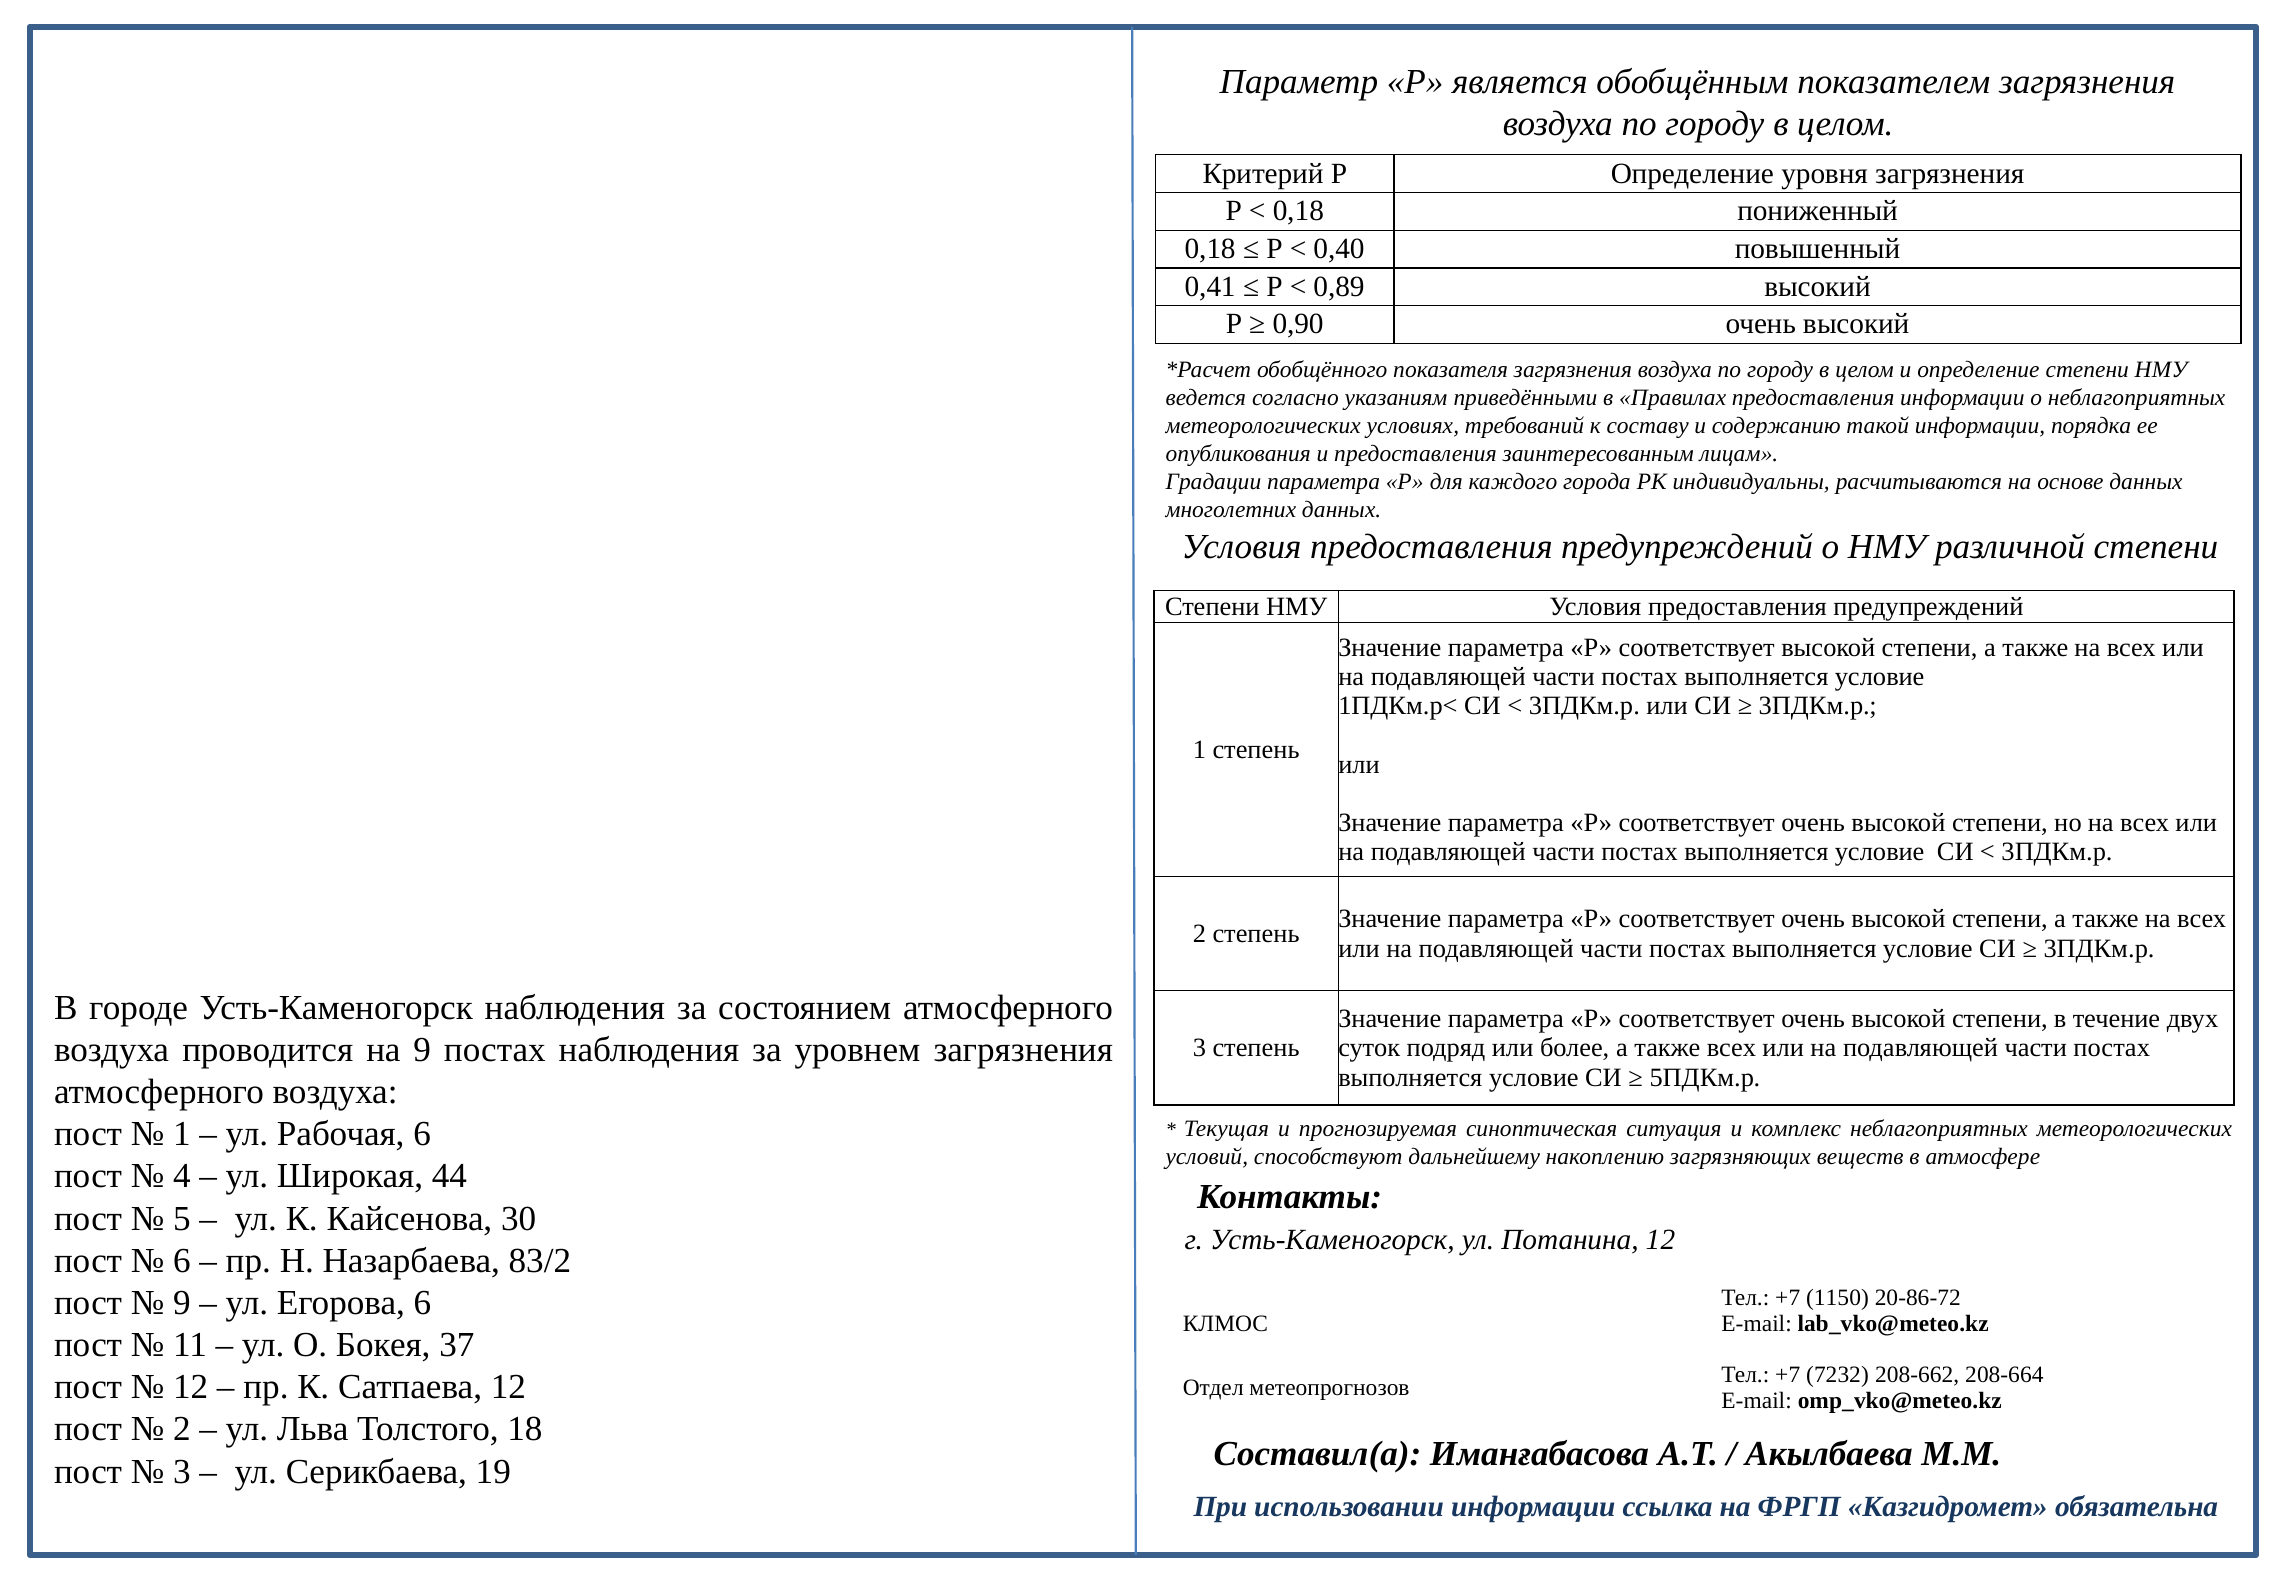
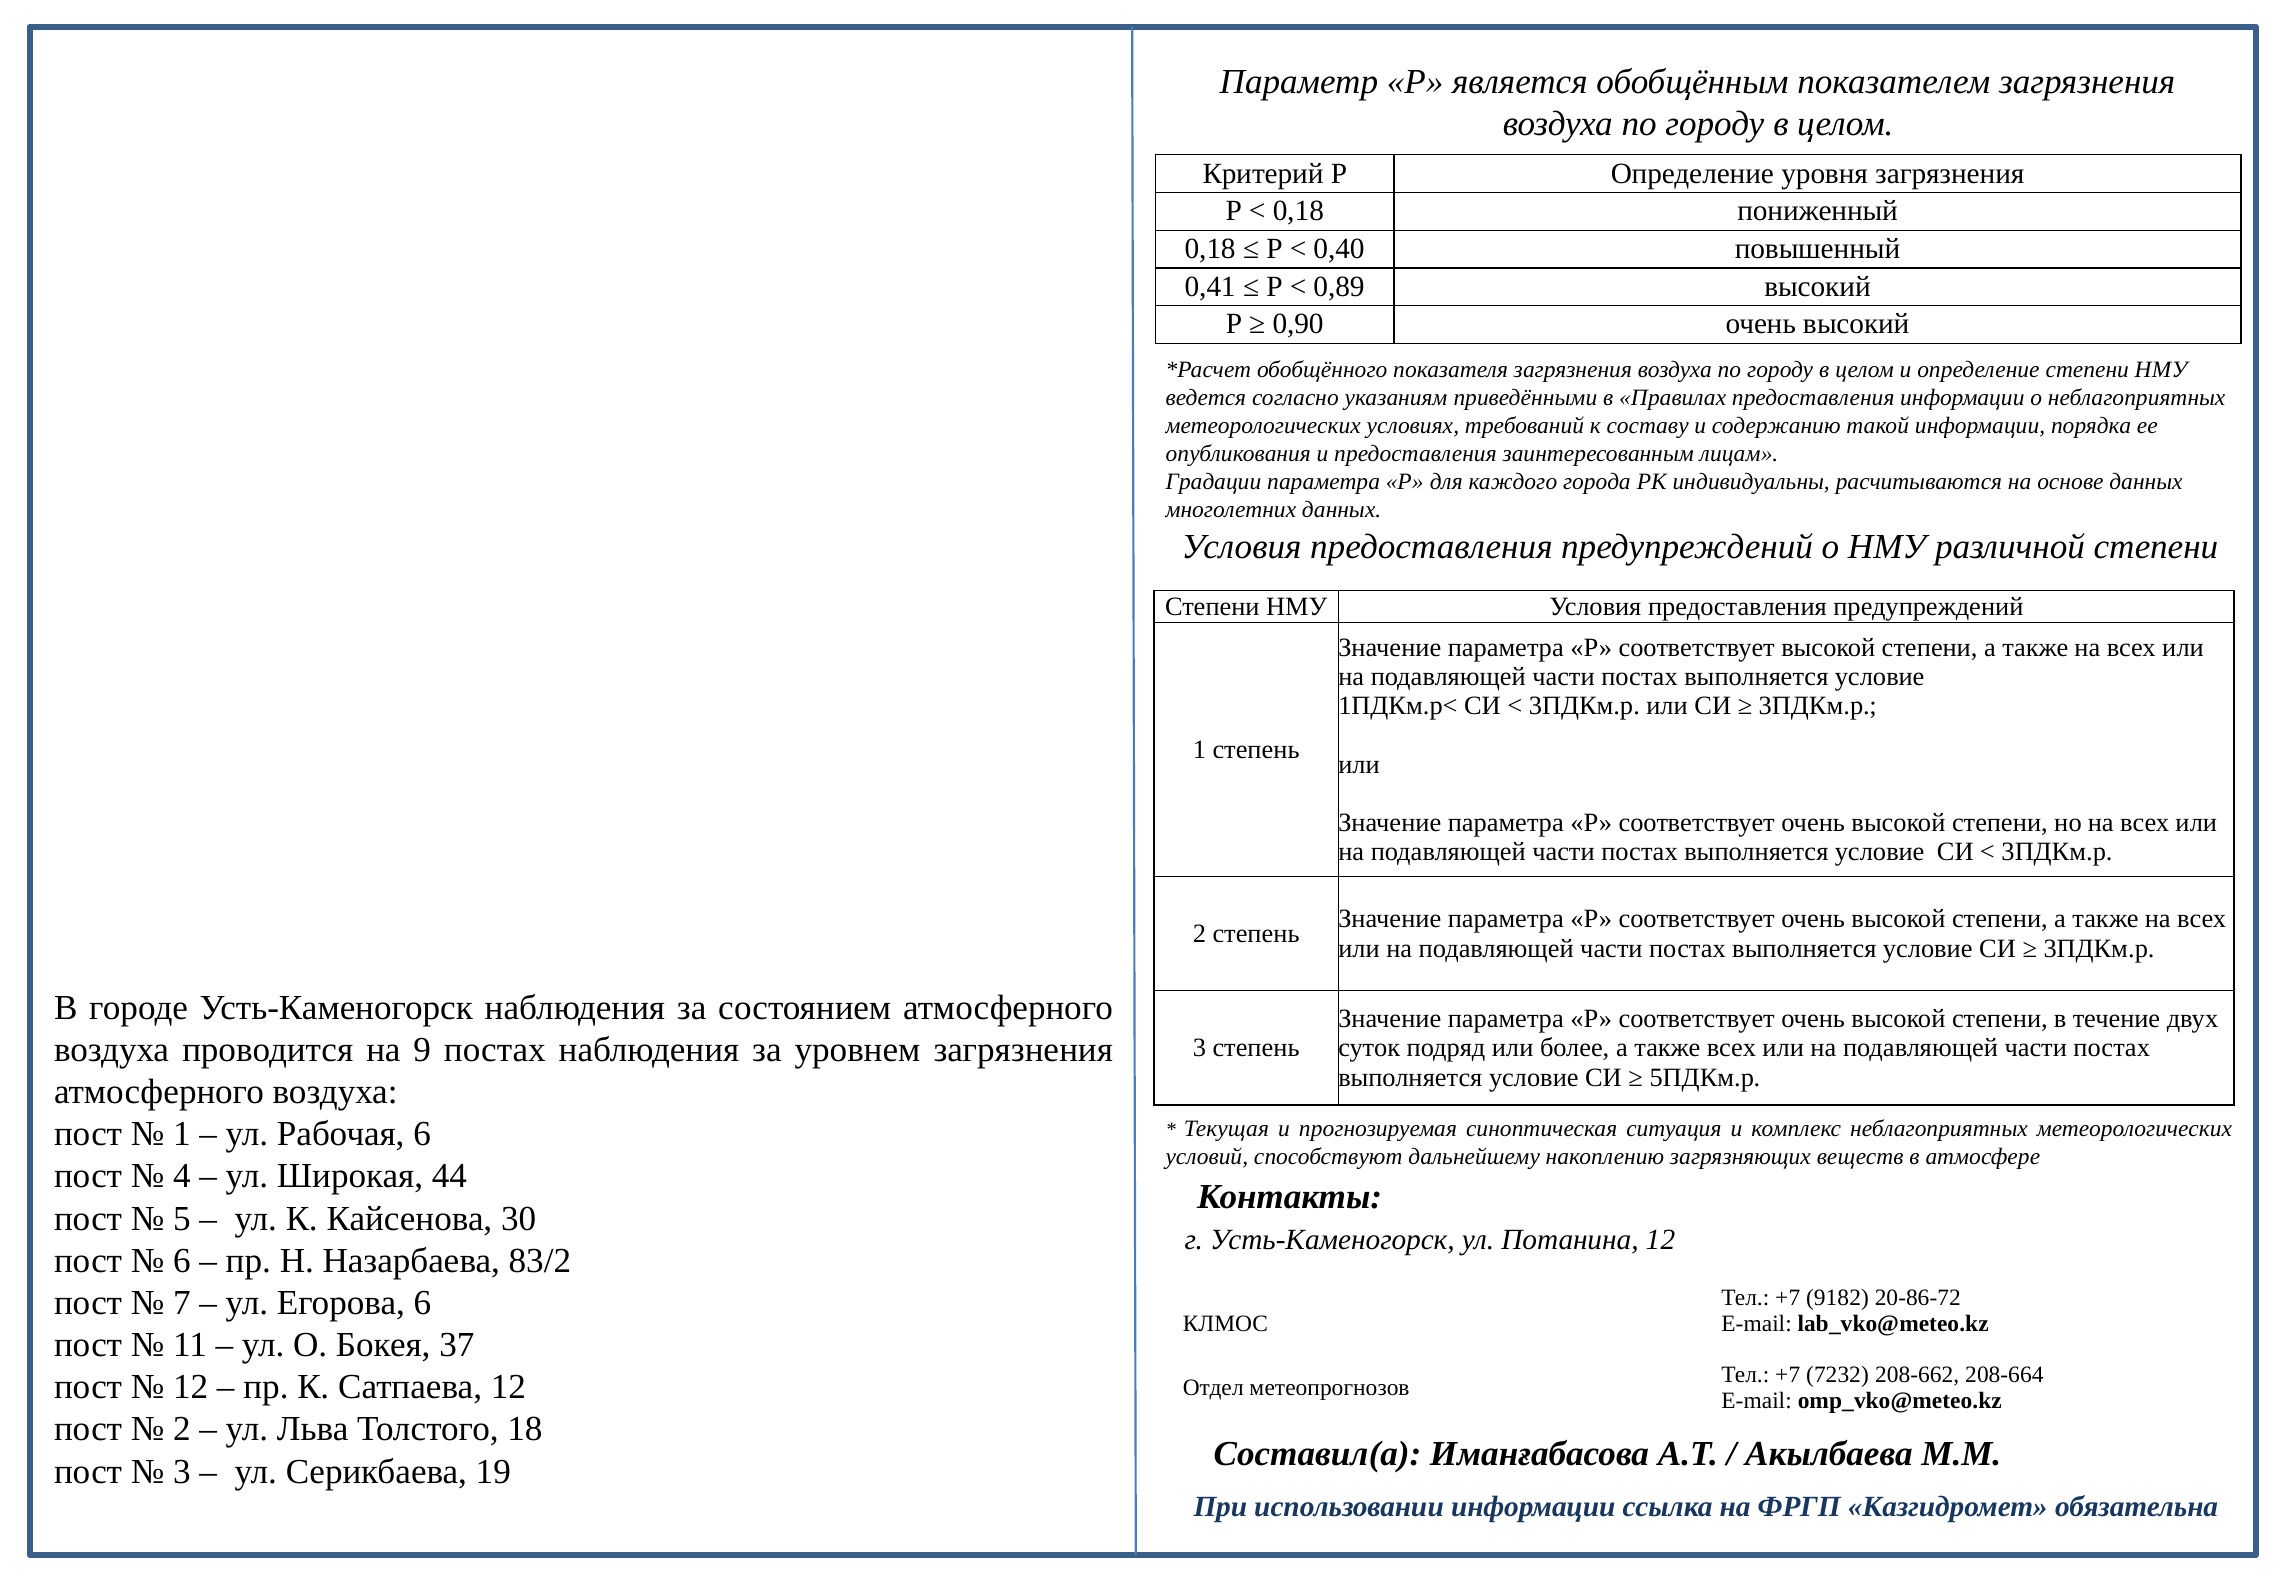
9: 9 -> 7 (182, 1303)
1150: 1150 -> 9182 (1837, 1298)
